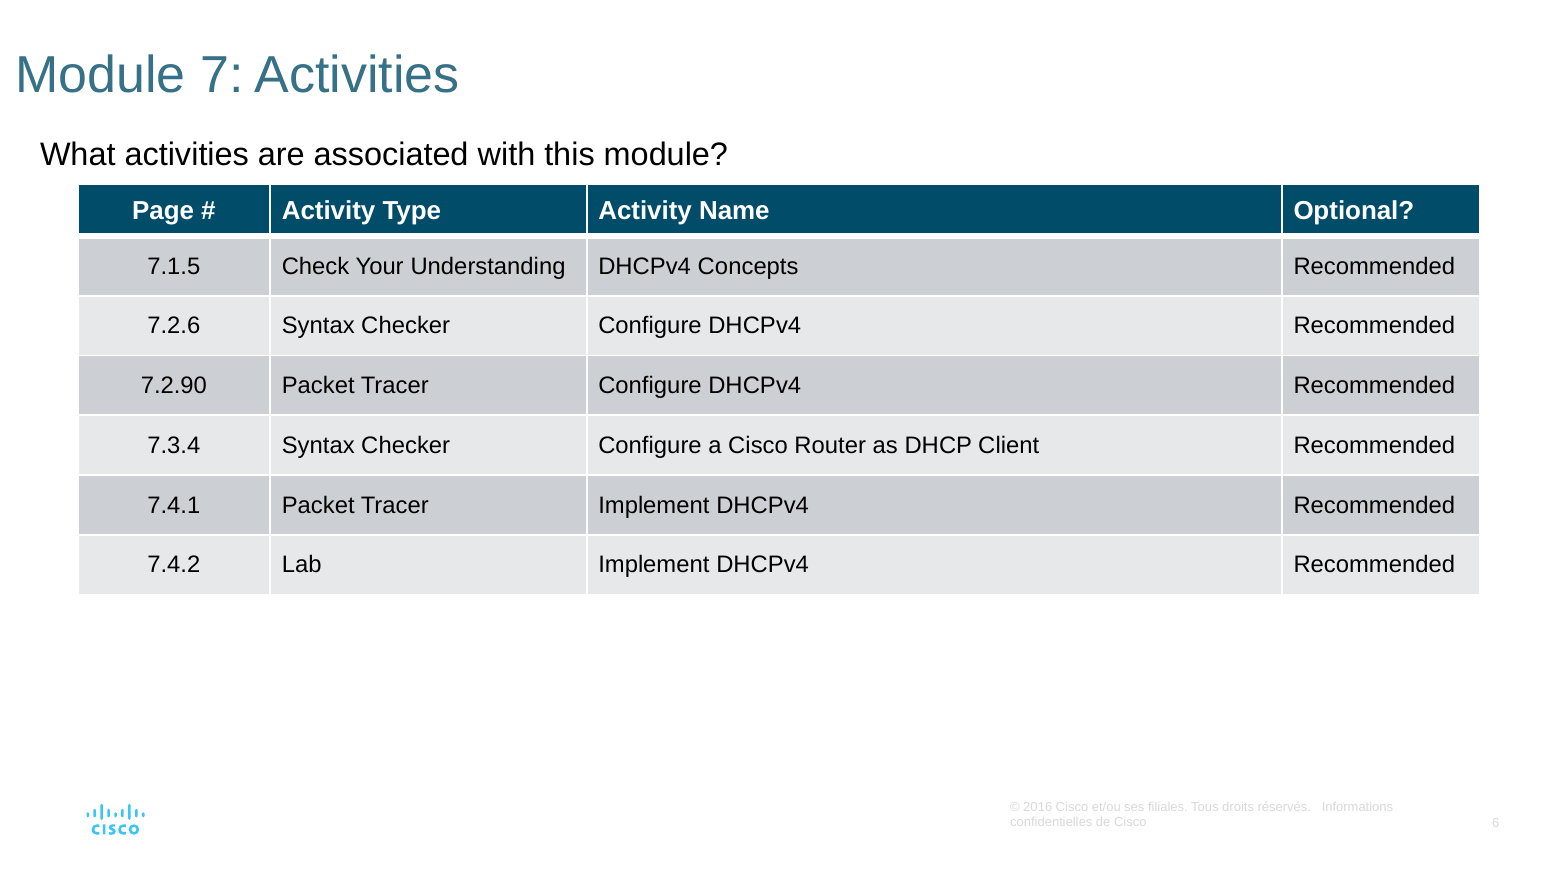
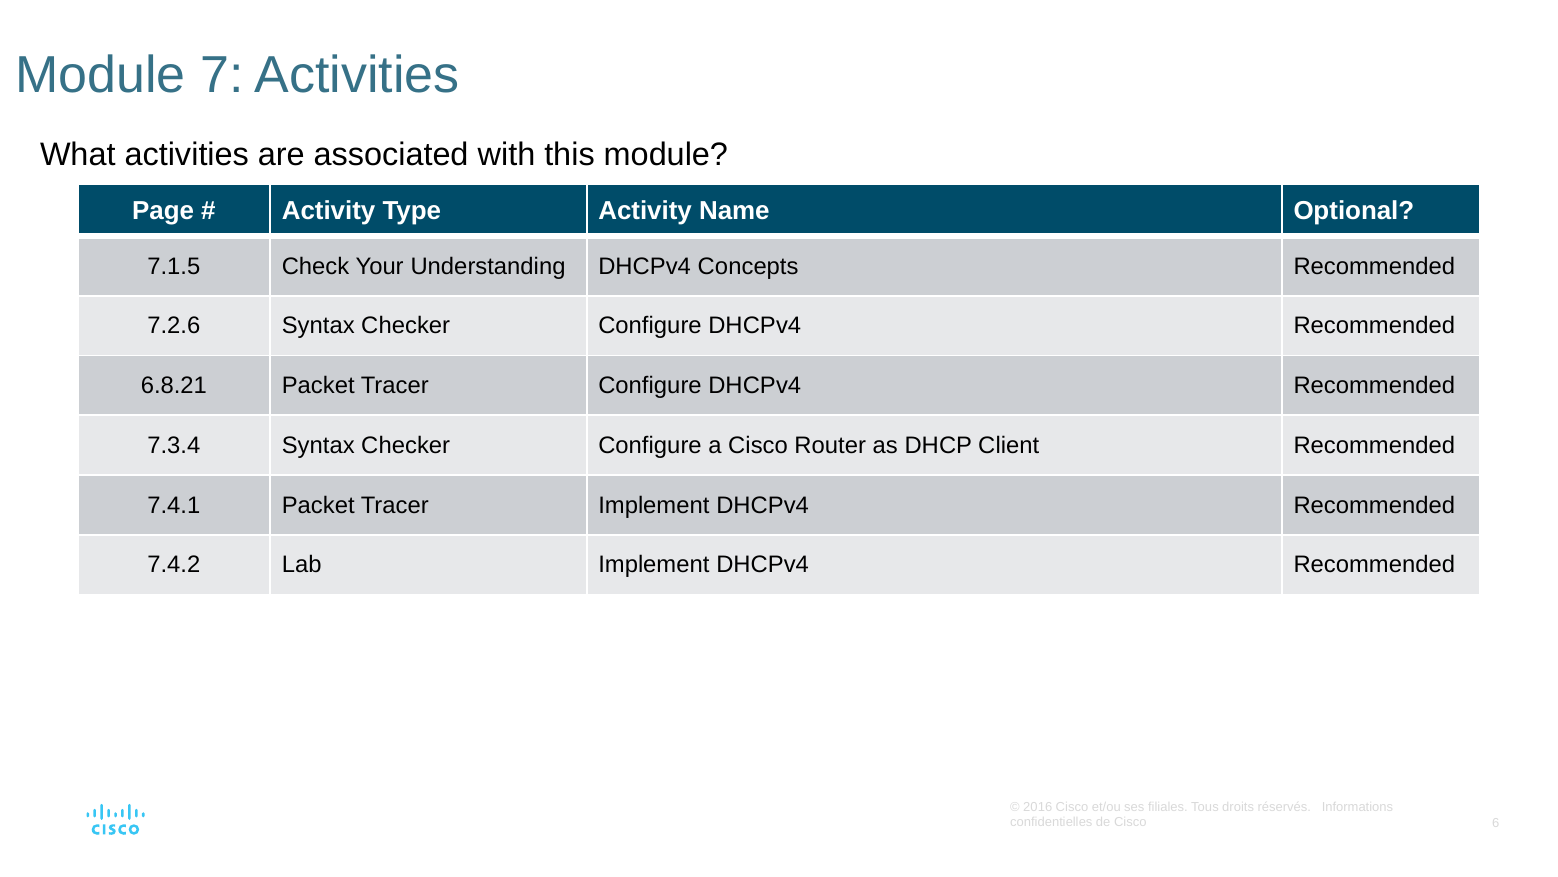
7.2.90: 7.2.90 -> 6.8.21 (174, 386)
